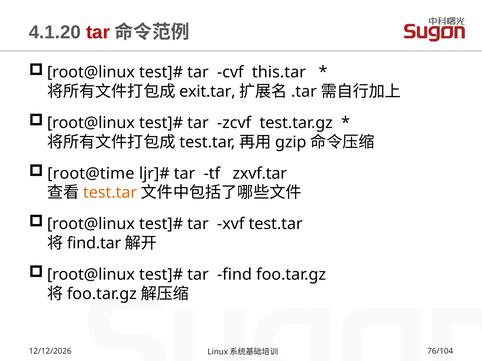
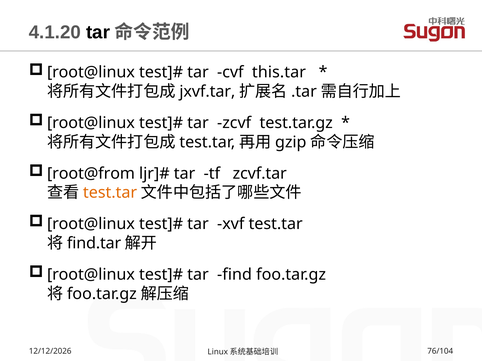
tar colour: red -> black (98, 32)
exit.tar: exit.tar -> jxvf.tar (207, 92)
root@time: root@time -> root@from (91, 174)
zxvf.tar: zxvf.tar -> zcvf.tar (260, 174)
